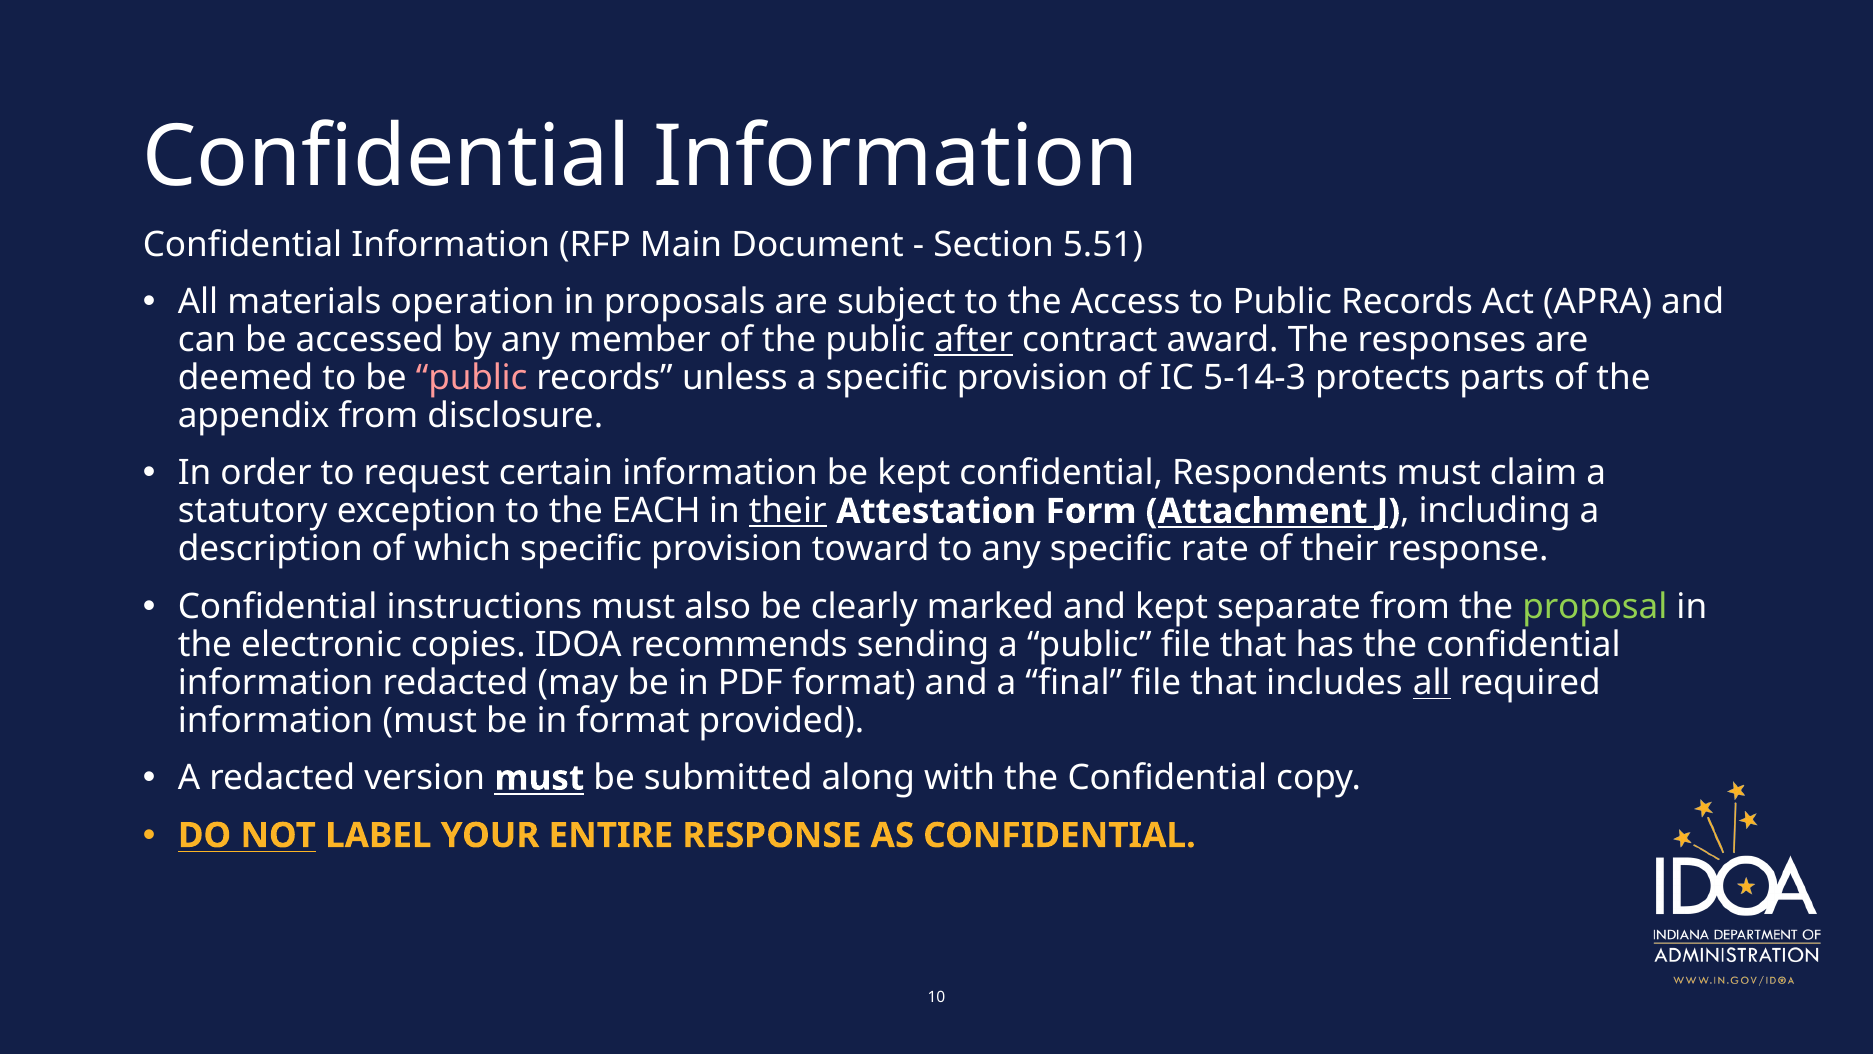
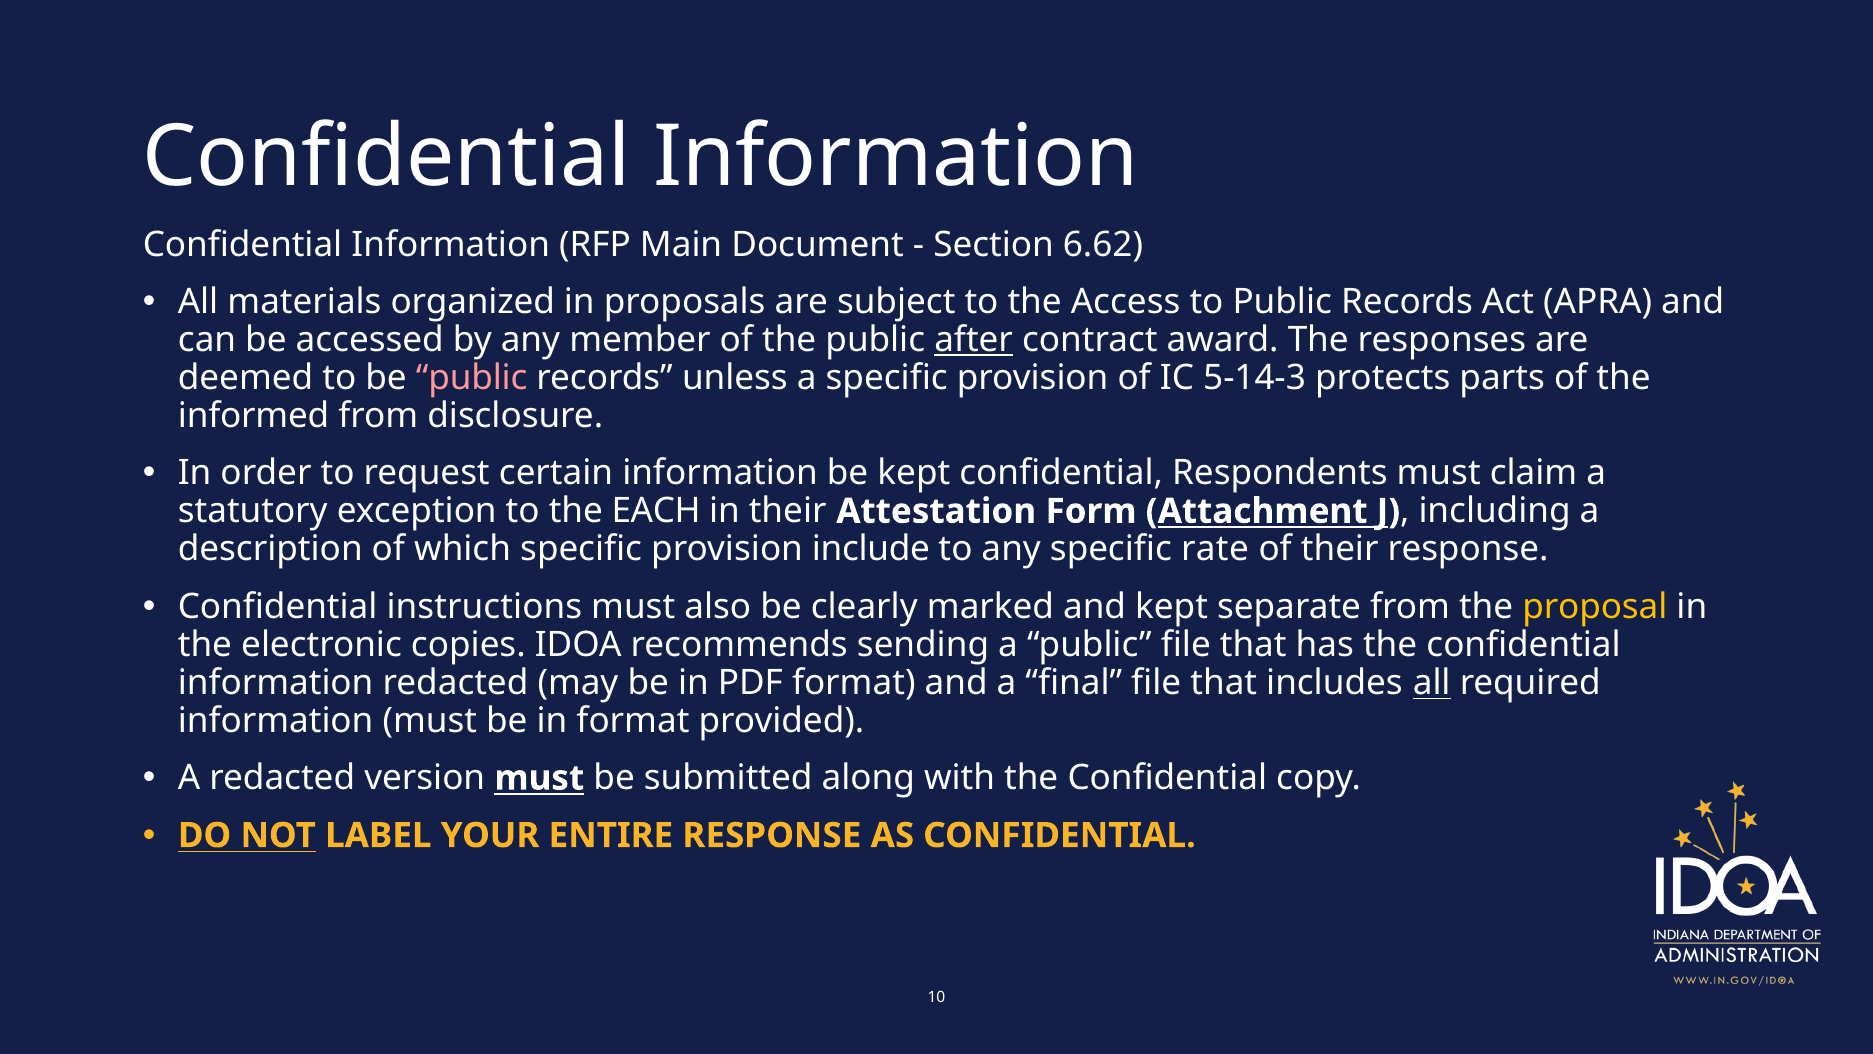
5.51: 5.51 -> 6.62 (1103, 244)
operation: operation -> organized (473, 302)
appendix: appendix -> informed (254, 416)
their underline: present -> none (788, 511)
toward: toward -> include (871, 549)
proposal colour: light green -> yellow (1595, 606)
